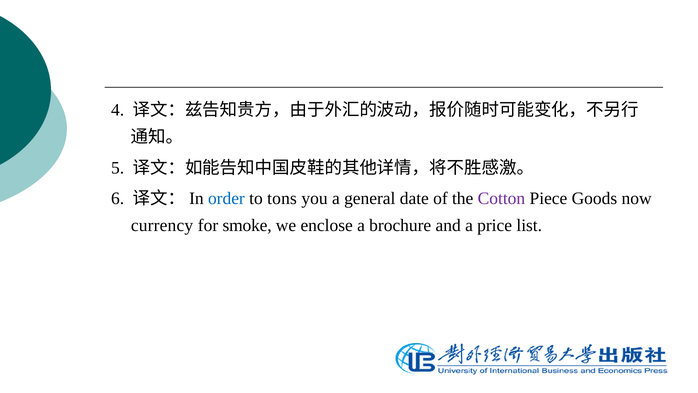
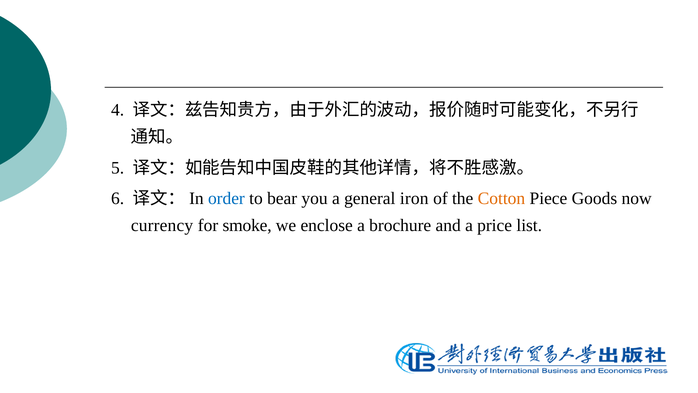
tons: tons -> bear (282, 198)
date: date -> iron (414, 198)
Cotton colour: purple -> orange (501, 198)
